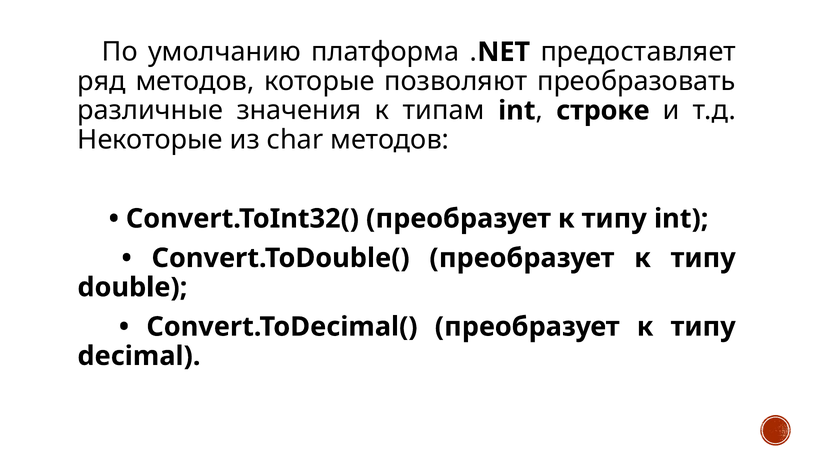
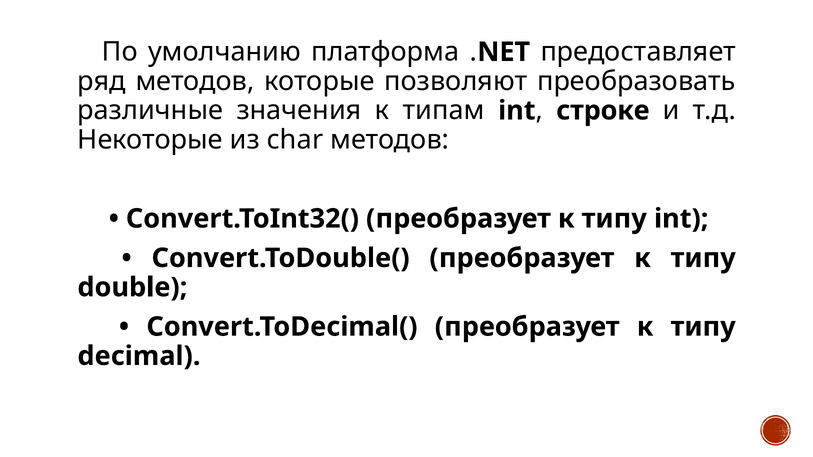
сhar: сhar -> char (295, 140)
